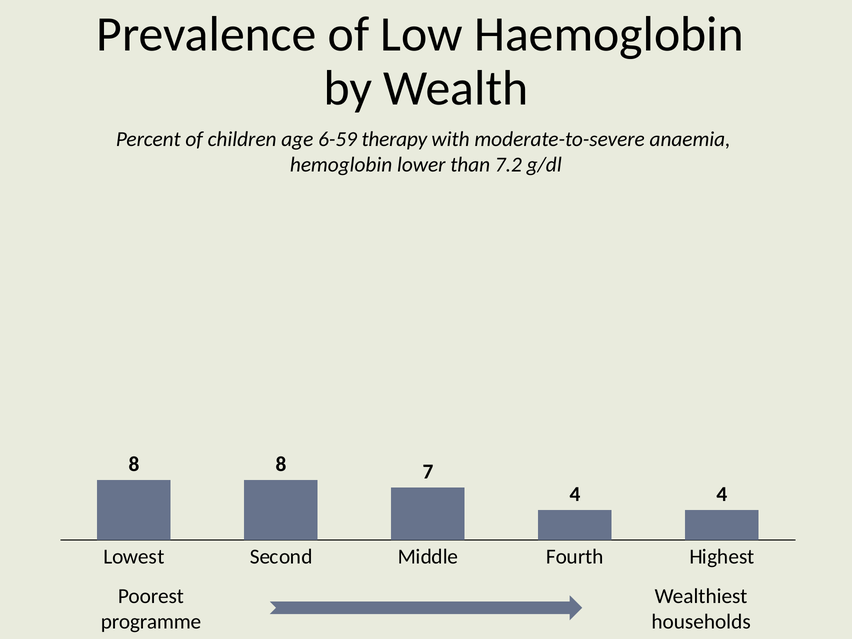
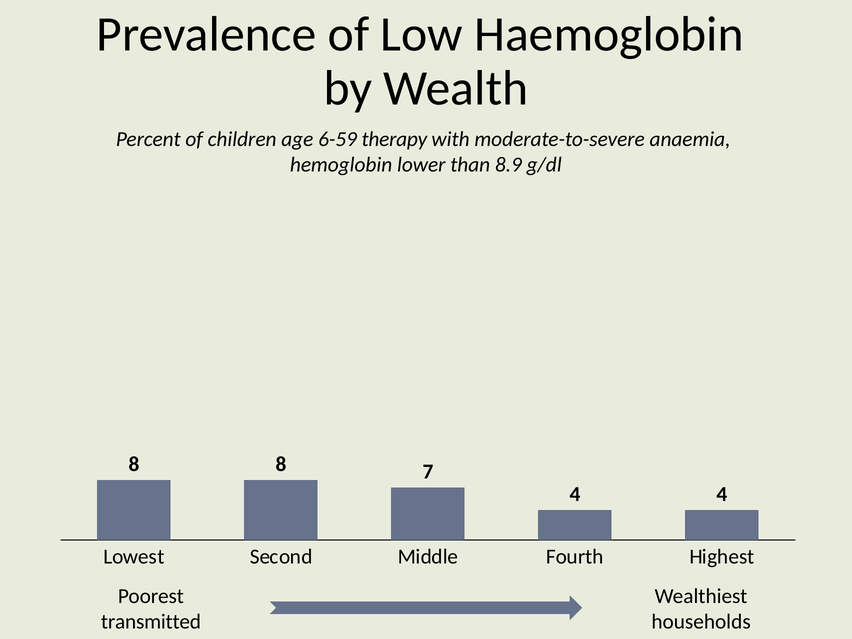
7.2: 7.2 -> 8.9 (508, 165)
programme: programme -> transmitted (151, 622)
